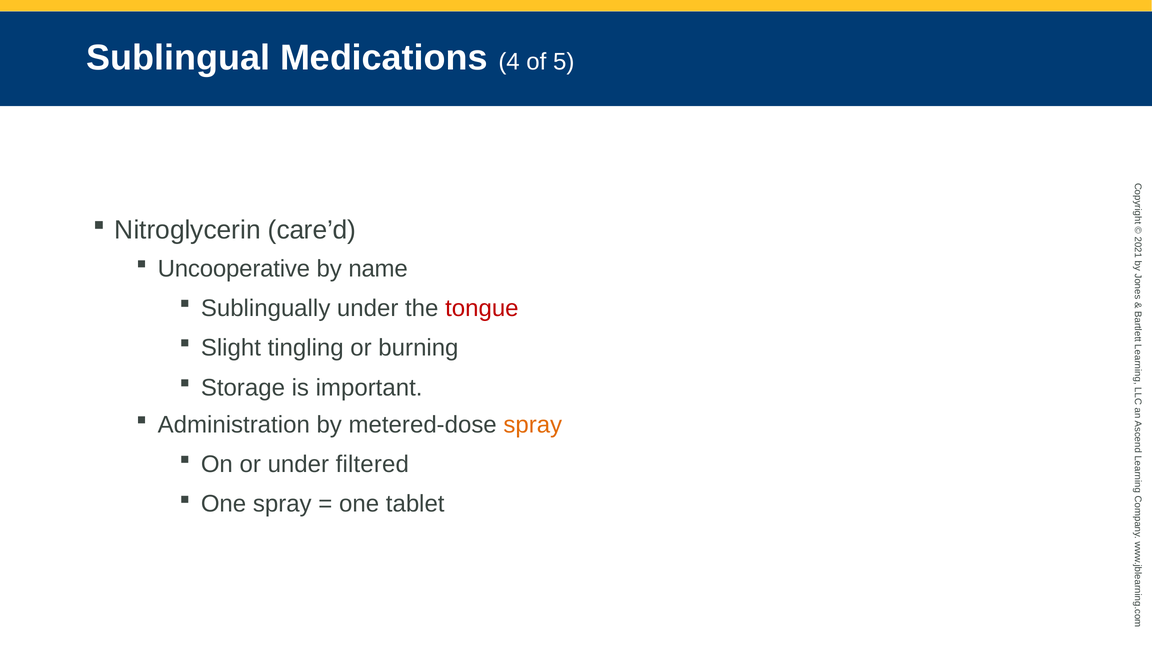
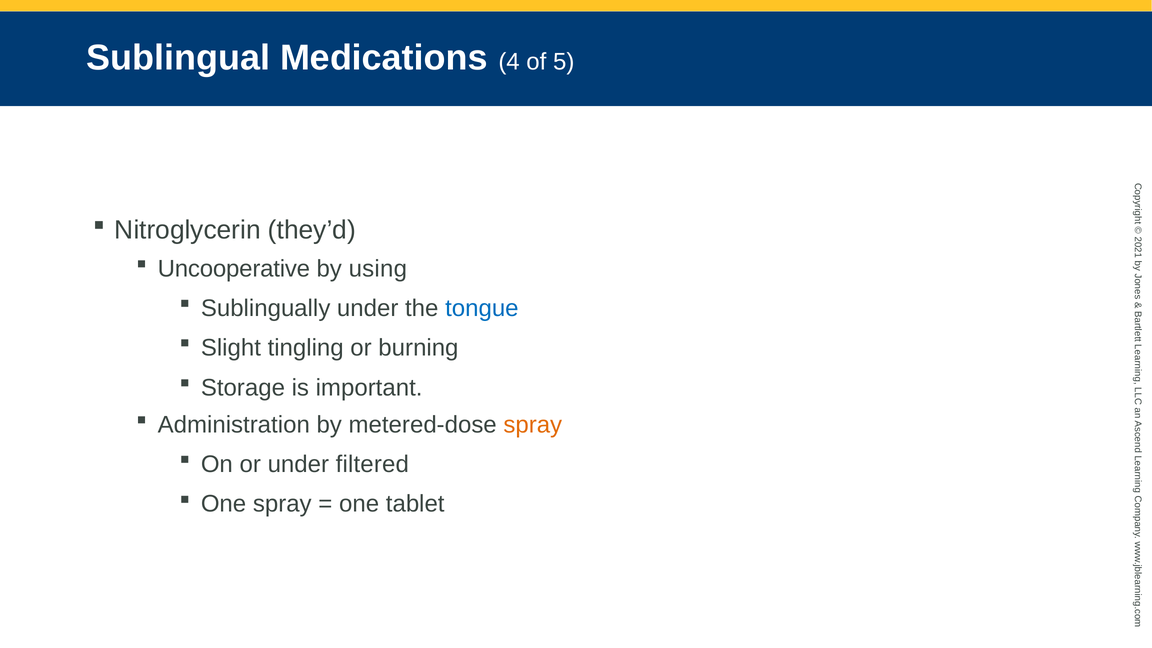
care’d: care’d -> they’d (312, 230)
name: name -> using (378, 269)
tongue colour: red -> blue (482, 308)
